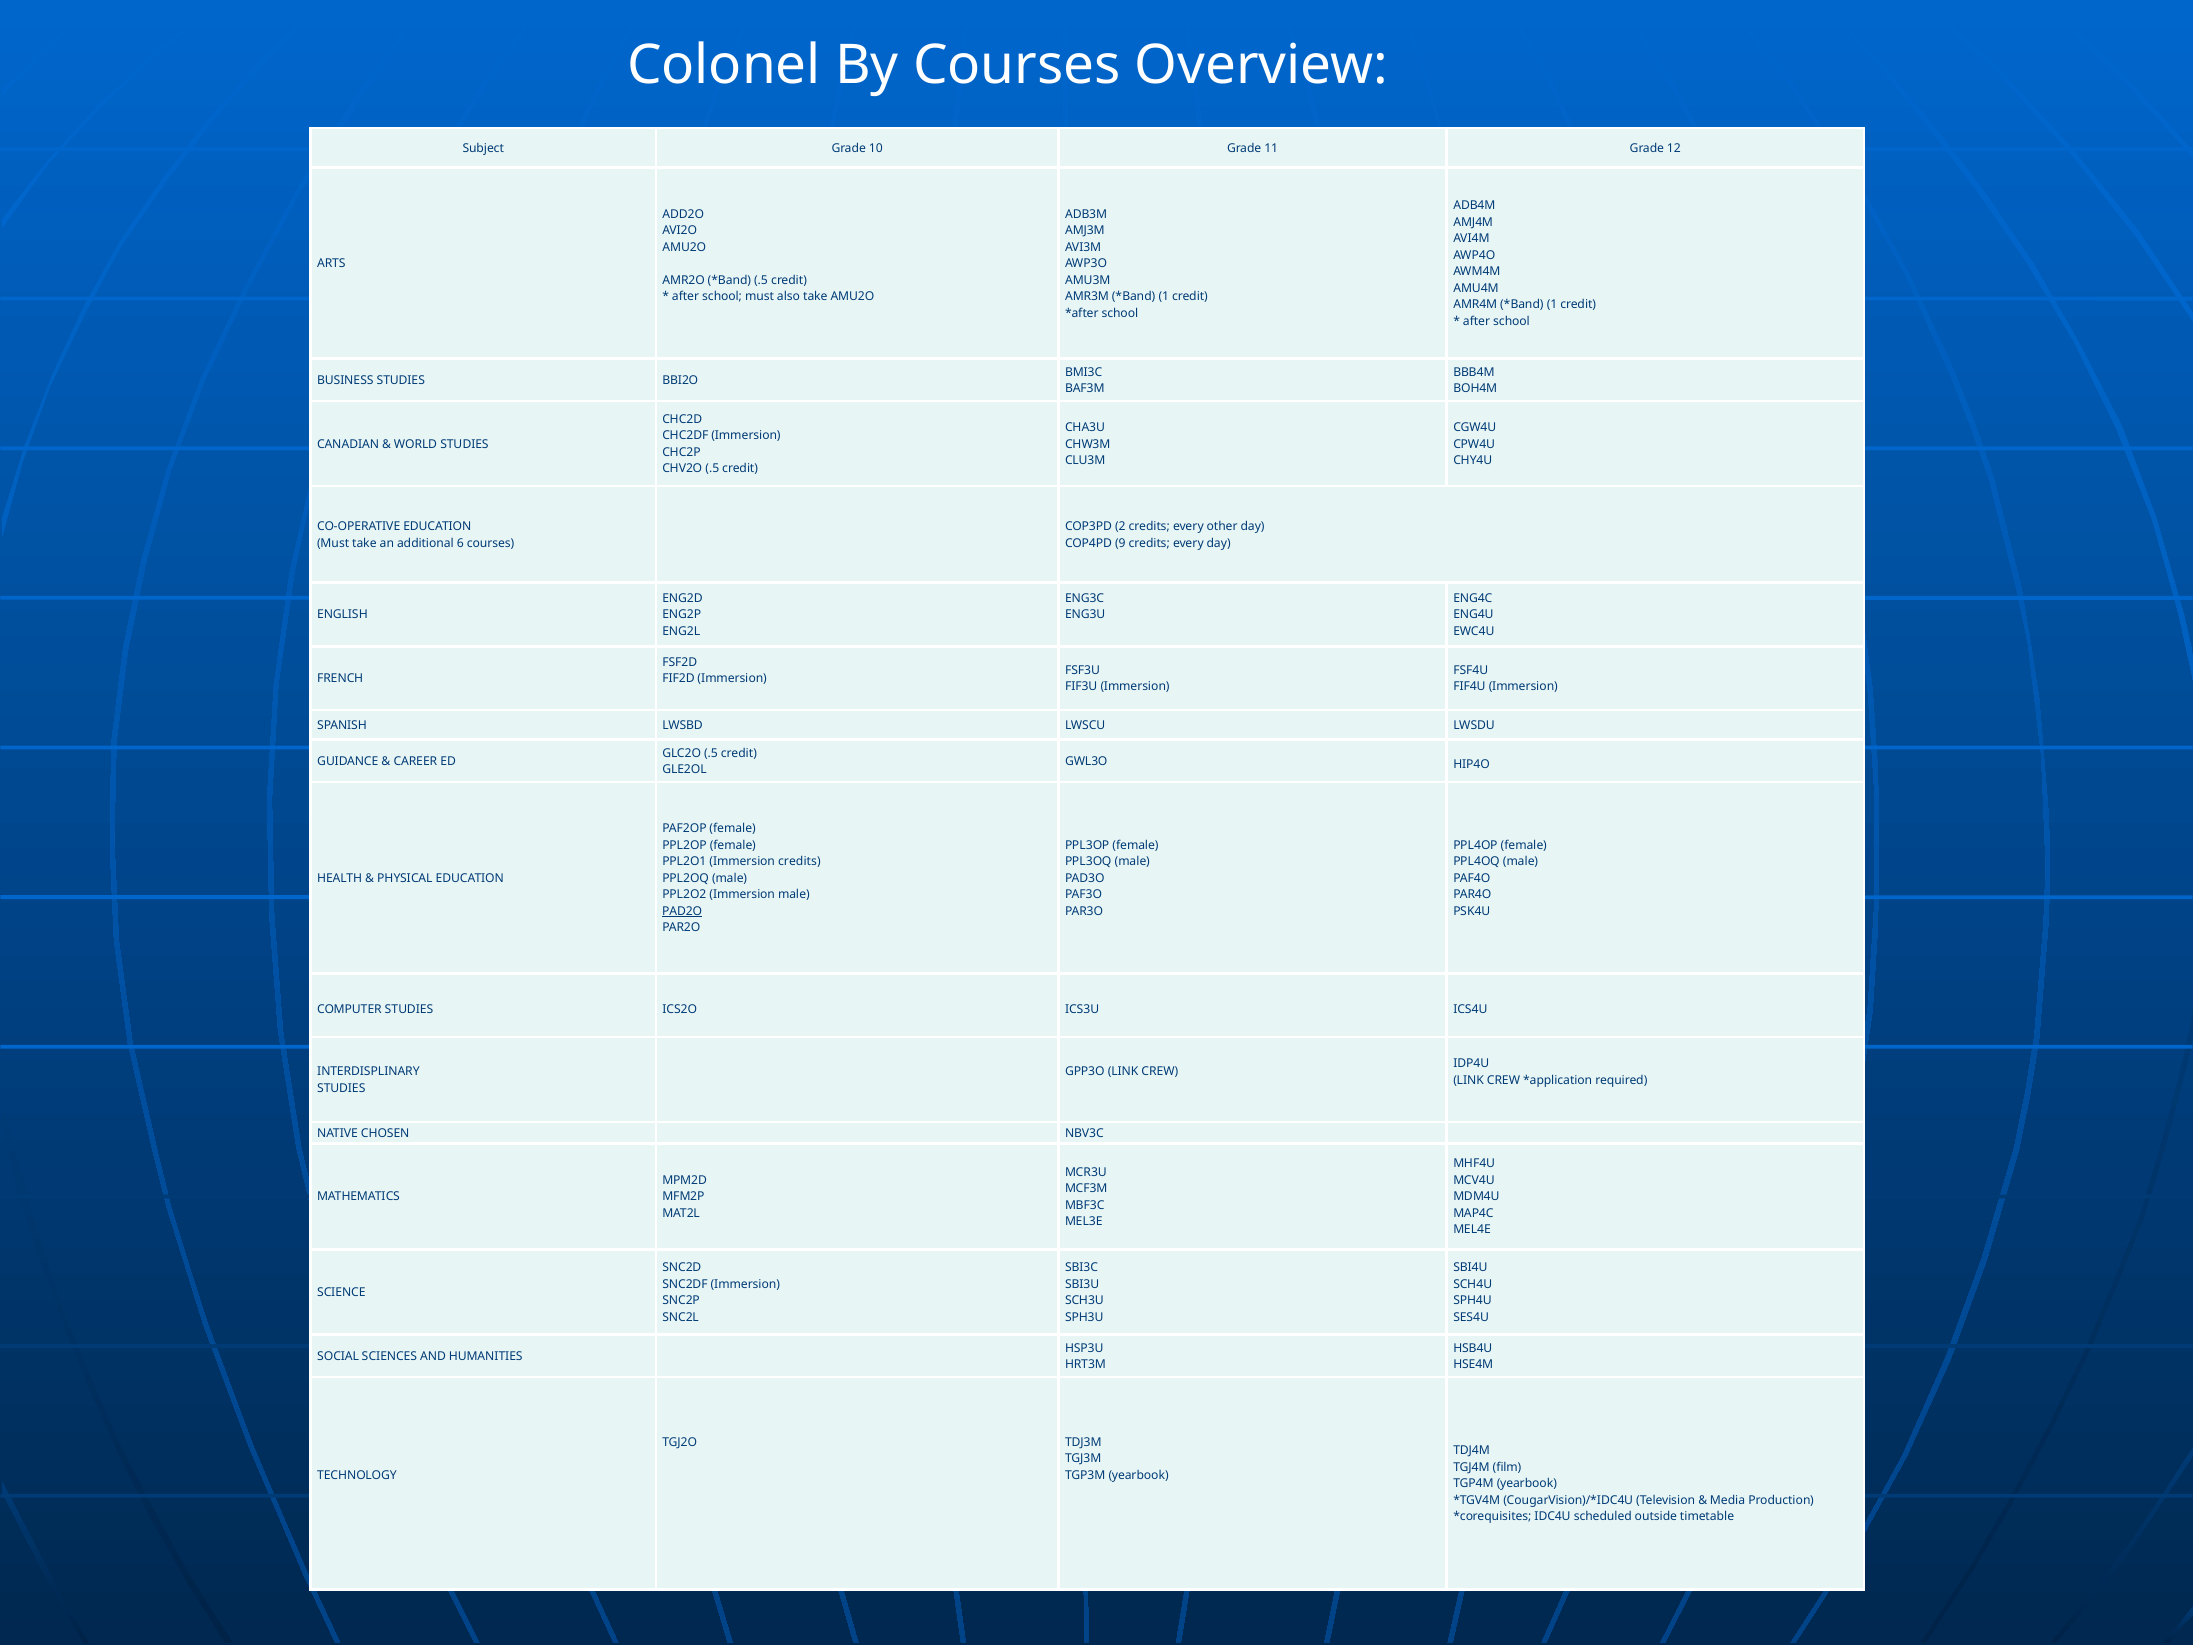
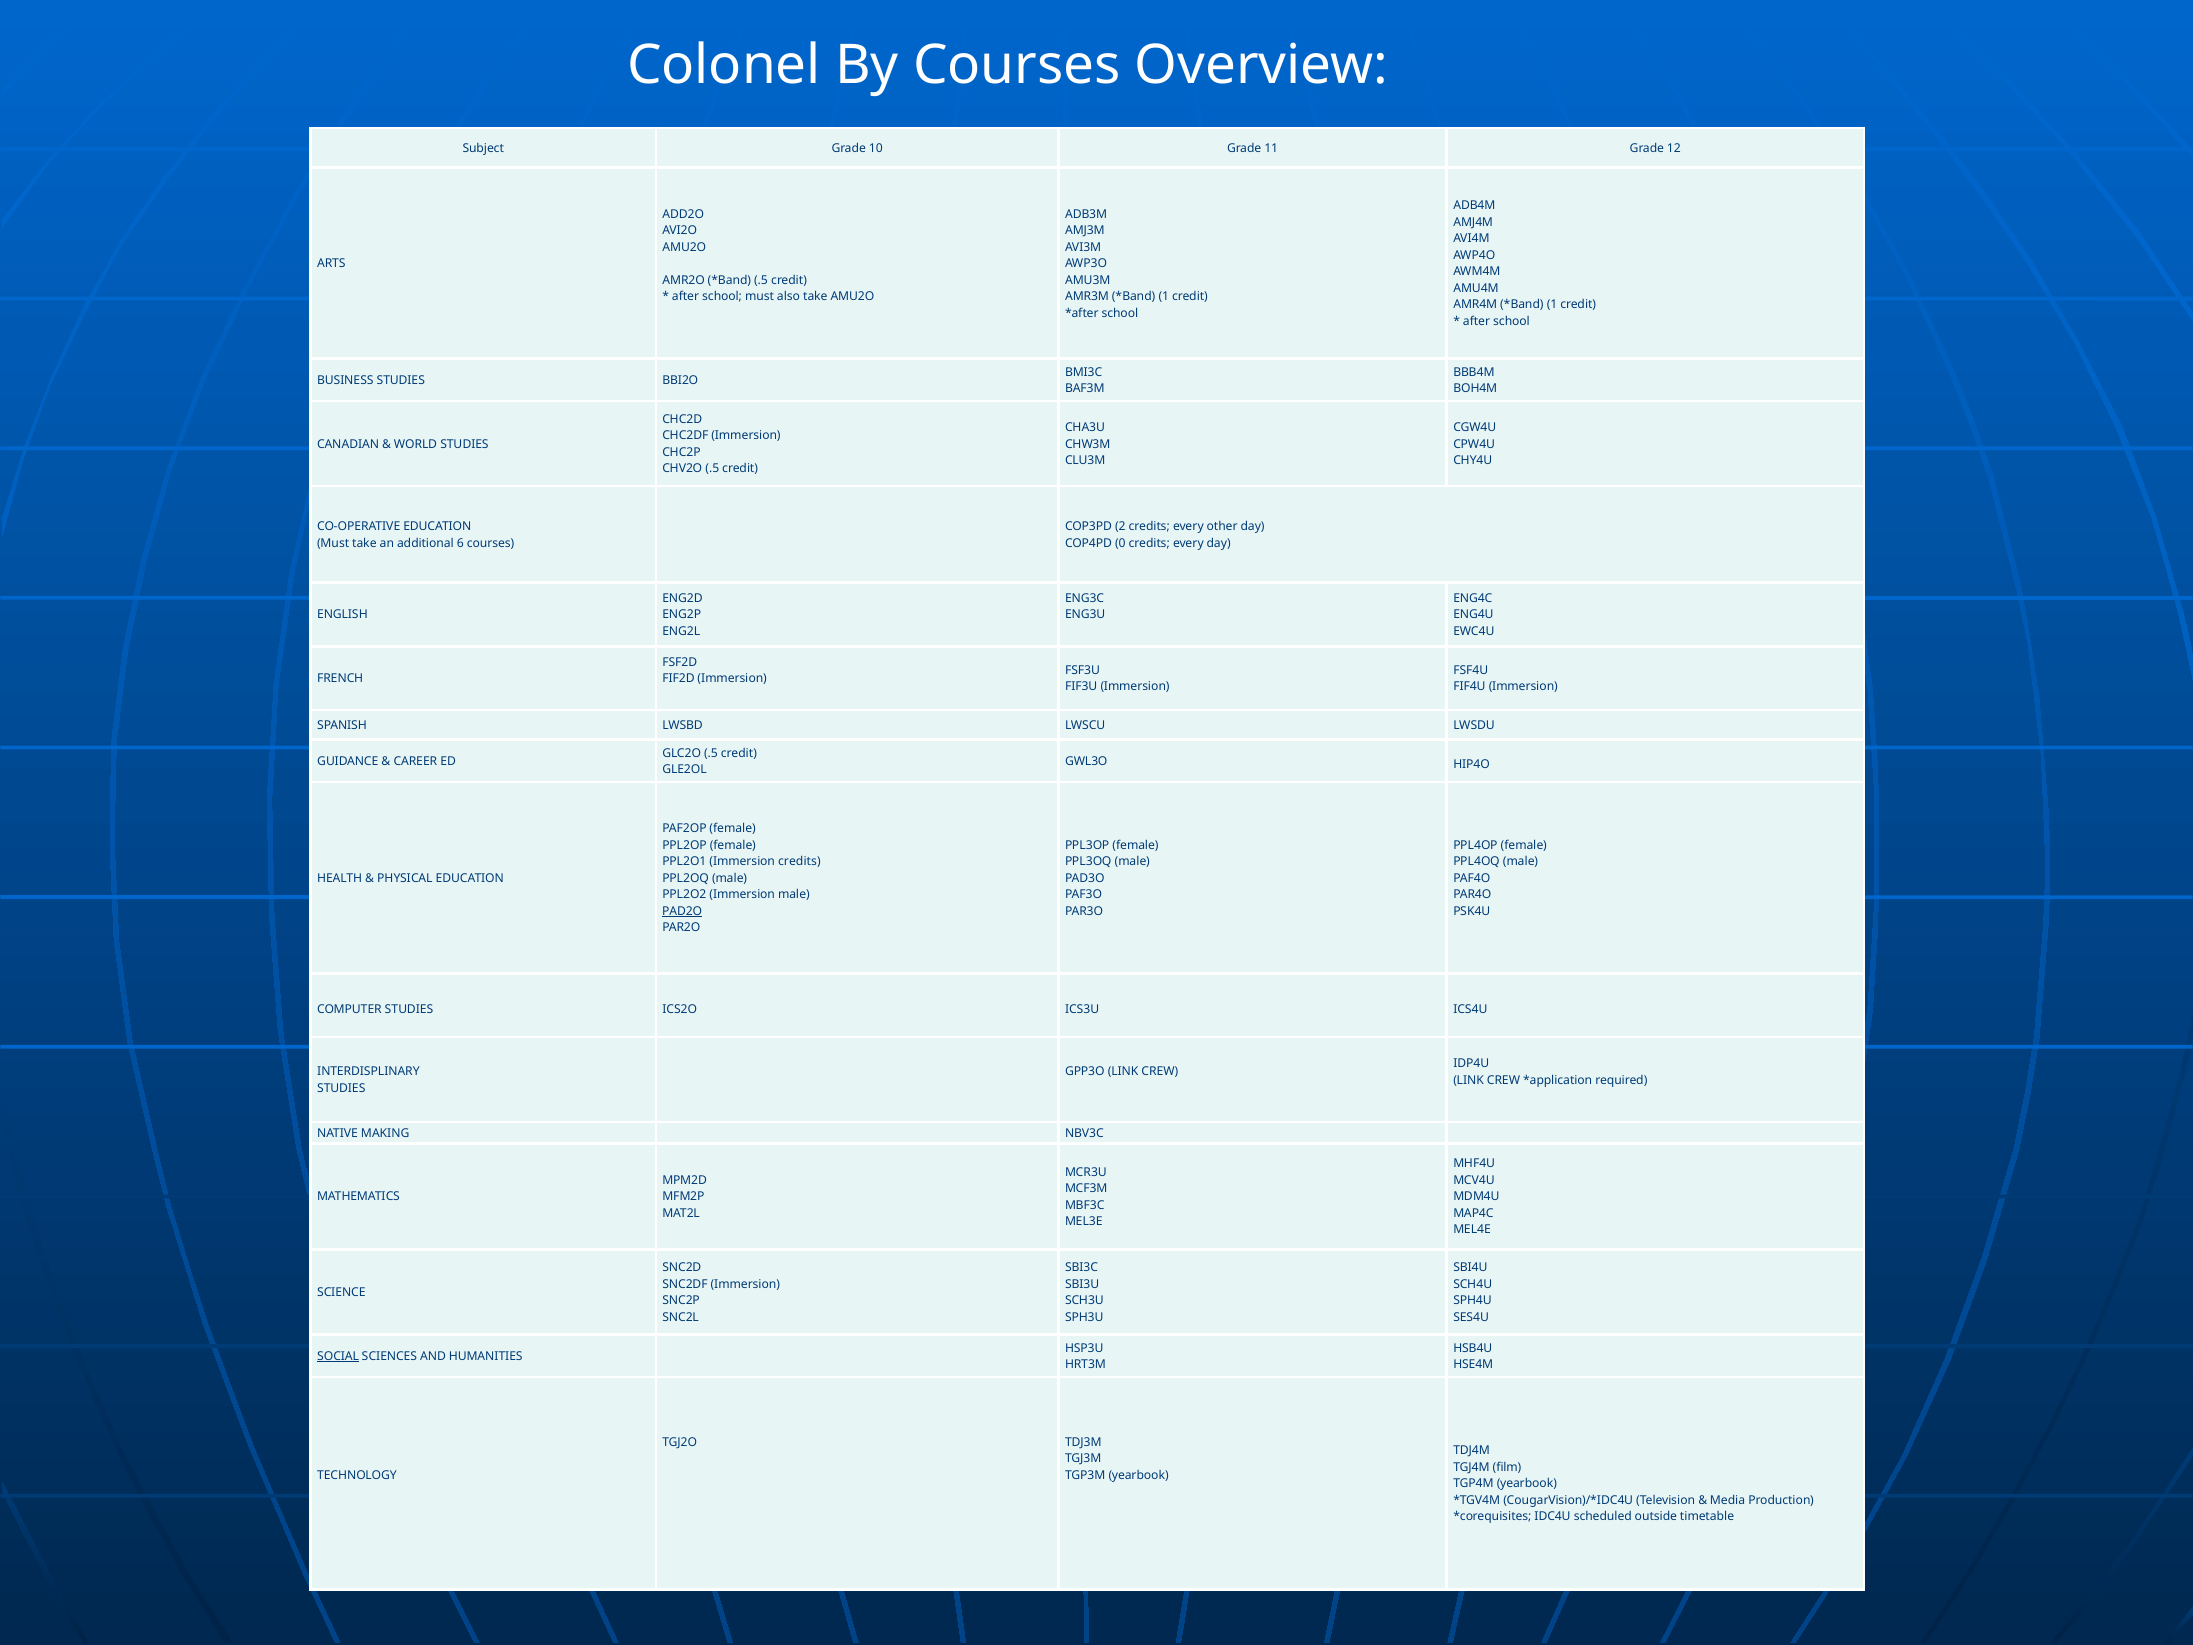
9: 9 -> 0 (1120, 543)
CHOSEN: CHOSEN -> MAKING (385, 1133)
SOCIAL underline: none -> present (338, 1356)
